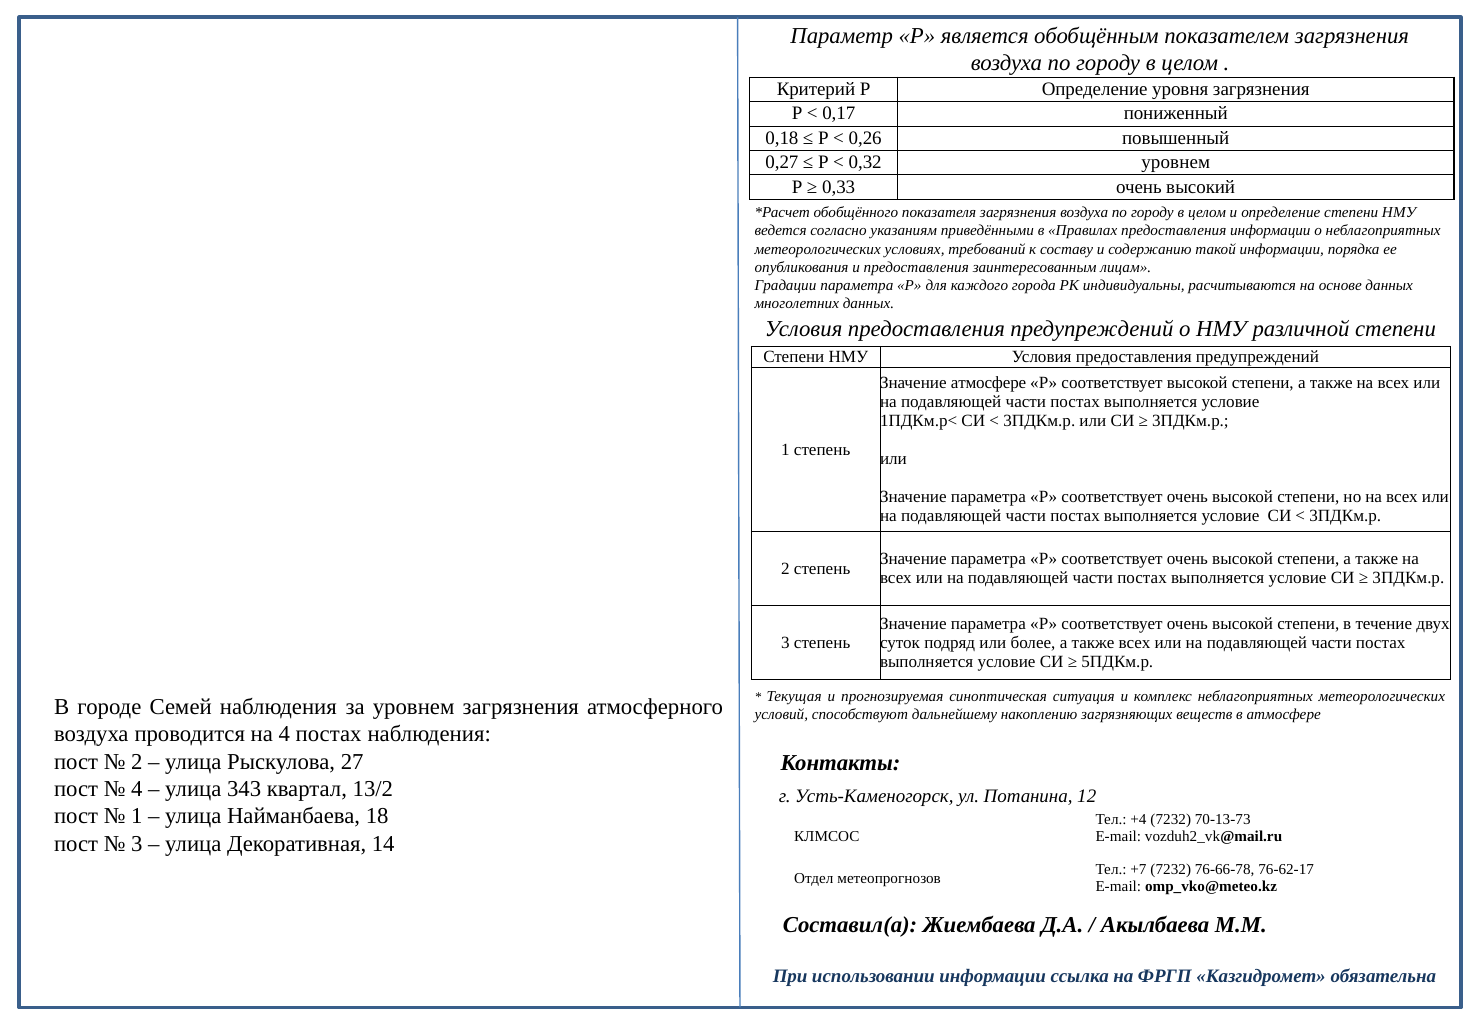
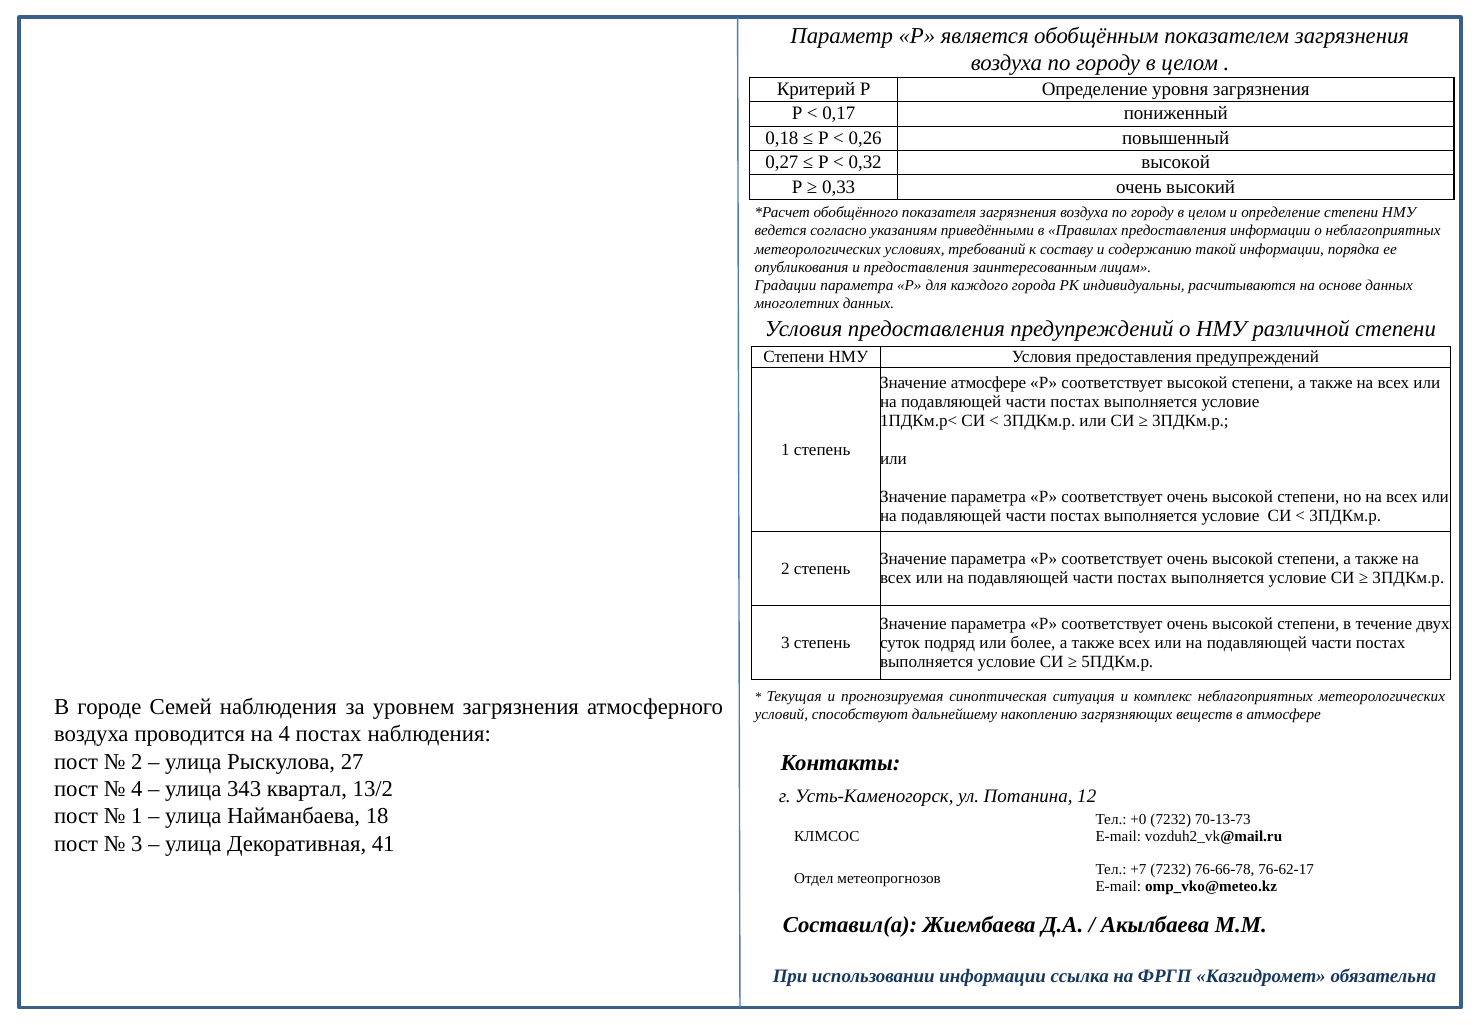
0,32 уровнем: уровнем -> высокой (1176, 162)
+4: +4 -> +0 (1138, 819)
14: 14 -> 41 (383, 843)
